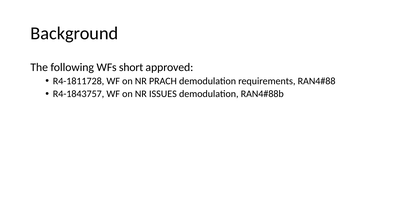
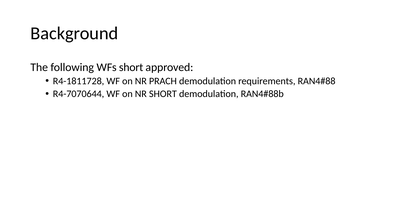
R4-1843757: R4-1843757 -> R4-7070644 (79, 94)
NR ISSUES: ISSUES -> SHORT (163, 94)
